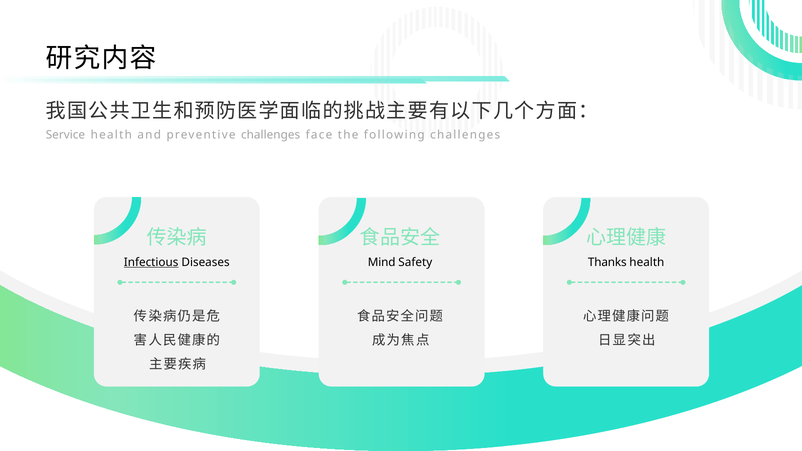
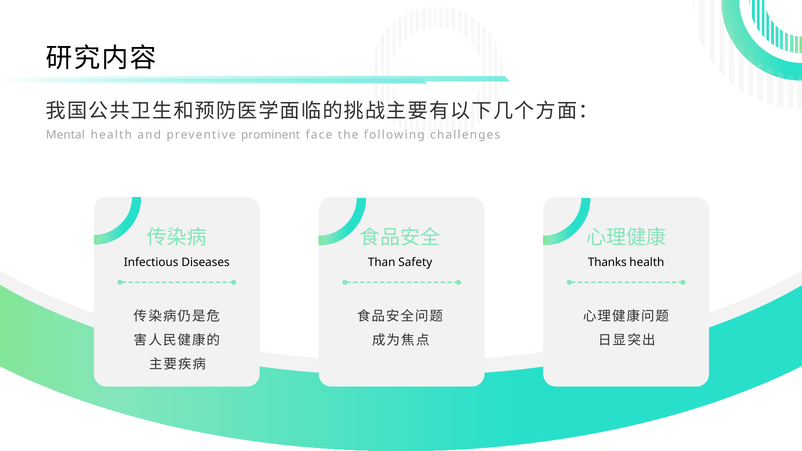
Service: Service -> Mental (65, 135)
preventive challenges: challenges -> prominent (271, 135)
Infectious underline: present -> none (151, 262)
Mind: Mind -> Than (382, 262)
